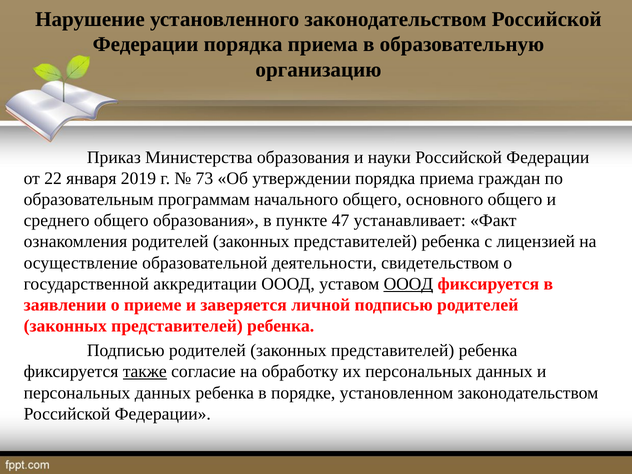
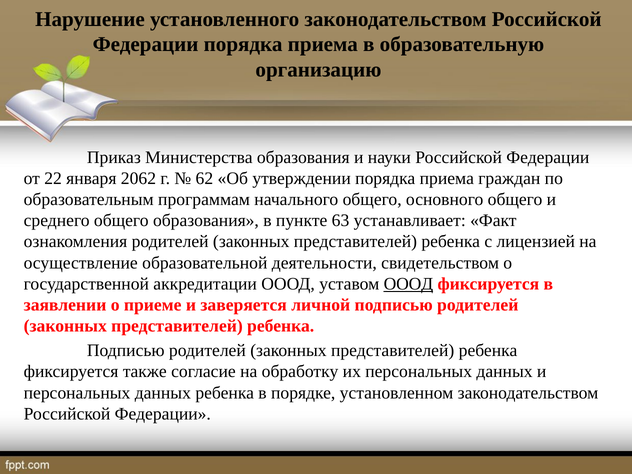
2019: 2019 -> 2062 (138, 178)
73: 73 -> 62 (204, 178)
47: 47 -> 63 (341, 221)
также underline: present -> none (145, 372)
